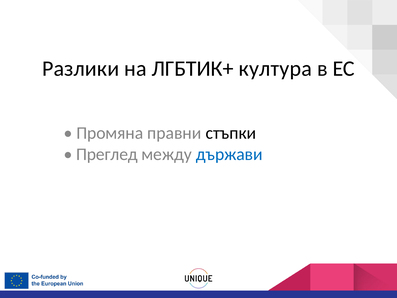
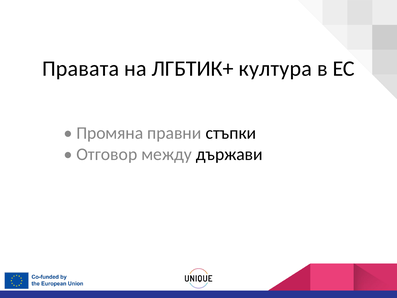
Разлики: Разлики -> Правата (81, 69)
Преглед: Преглед -> Отговор (107, 154)
държави colour: blue -> black (229, 154)
